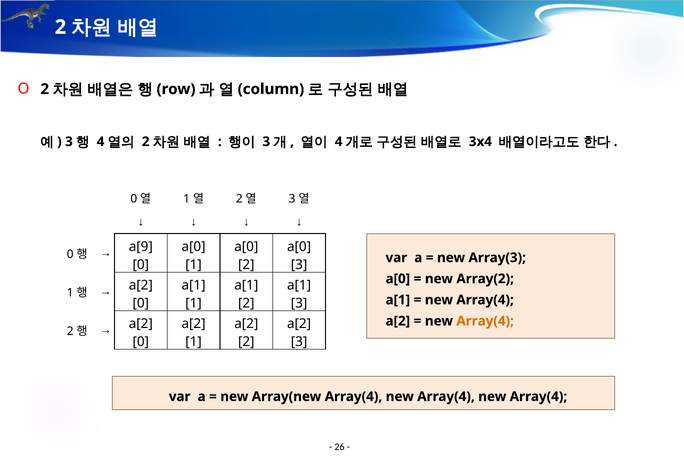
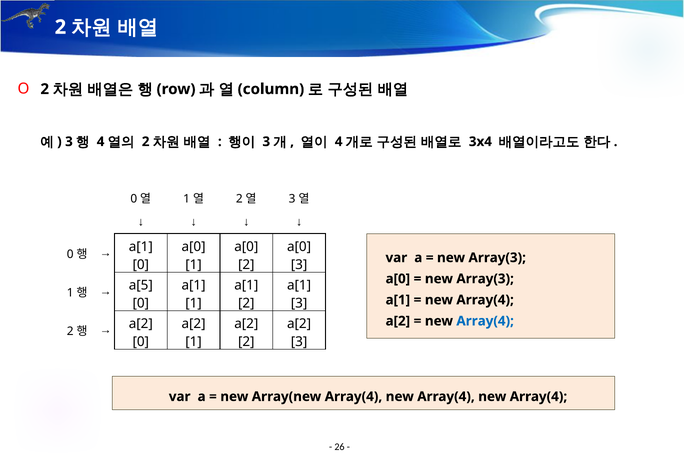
a[9: a[9 -> a[1 (141, 247)
Array(2: Array(2 -> Array(3 (485, 279)
a[2: a[2 -> a[5 (141, 285)
Array(4 colour: orange -> blue (485, 321)
